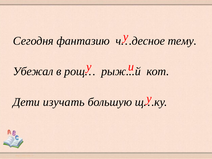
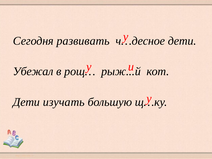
фантазию: фантазию -> развивать (83, 41)
тему: тему -> дети (182, 41)
